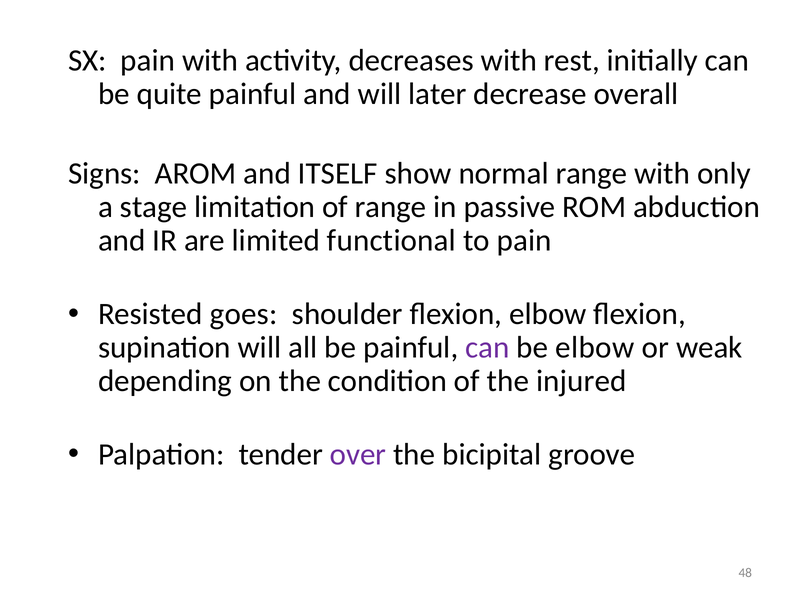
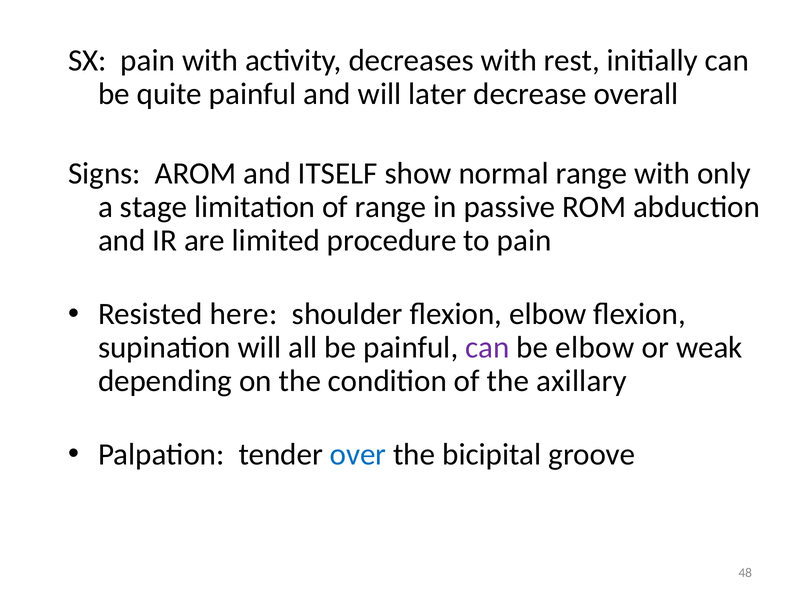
functional: functional -> procedure (392, 241)
goes: goes -> here (244, 314)
injured: injured -> axillary (581, 381)
over colour: purple -> blue (358, 454)
